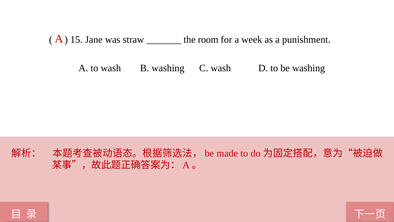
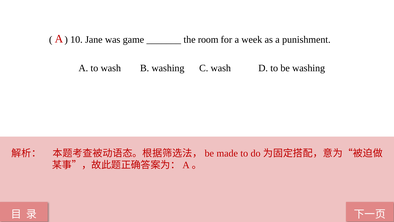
15: 15 -> 10 (76, 40)
straw: straw -> game (133, 40)
